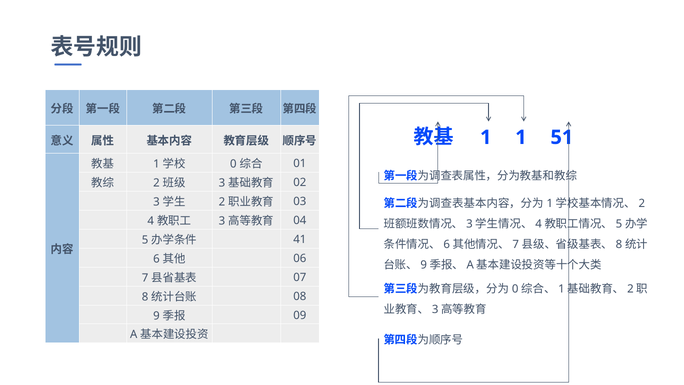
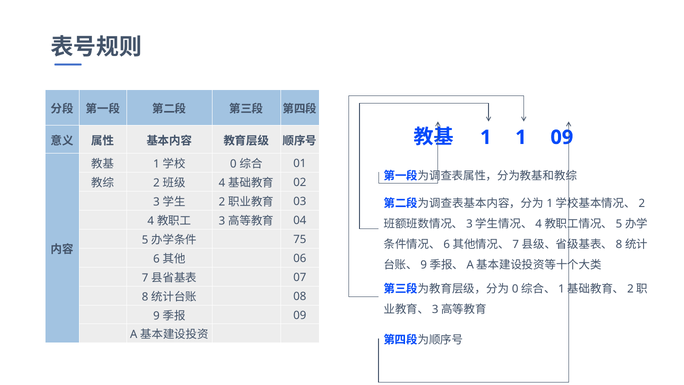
1 51: 51 -> 09 (562, 137)
3: 3 -> 4 (222, 183)
41: 41 -> 75 (300, 239)
